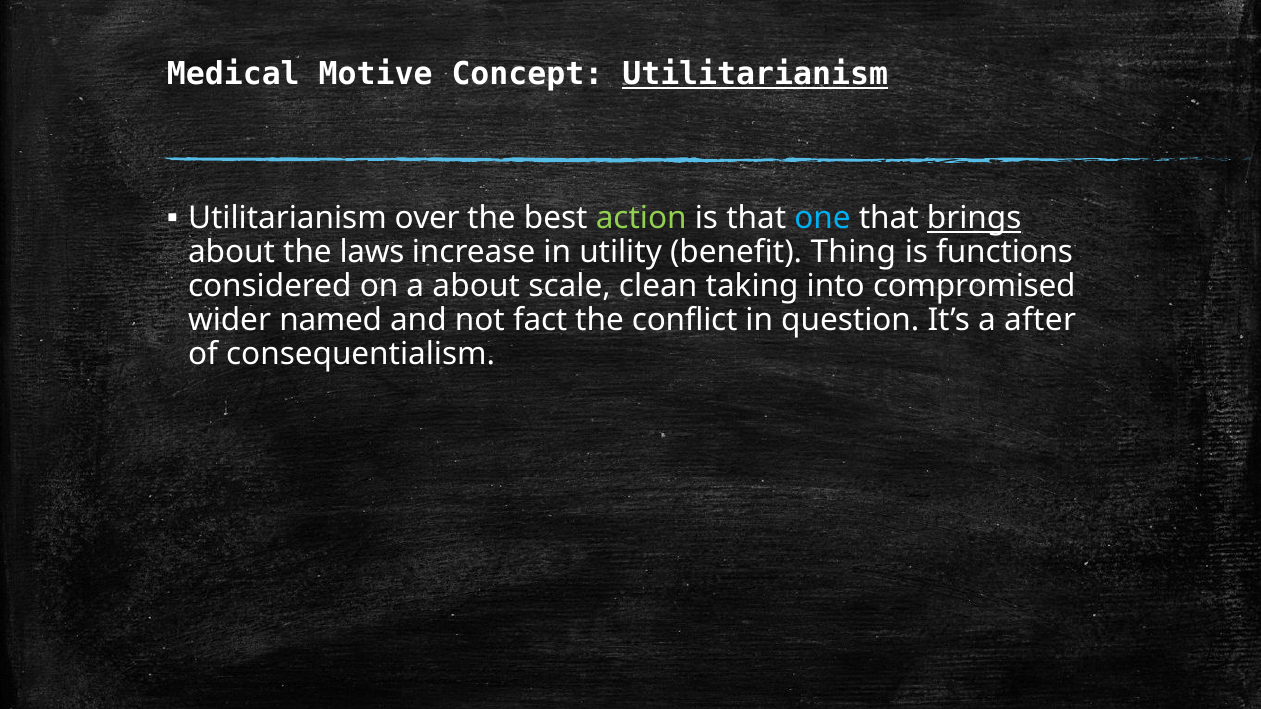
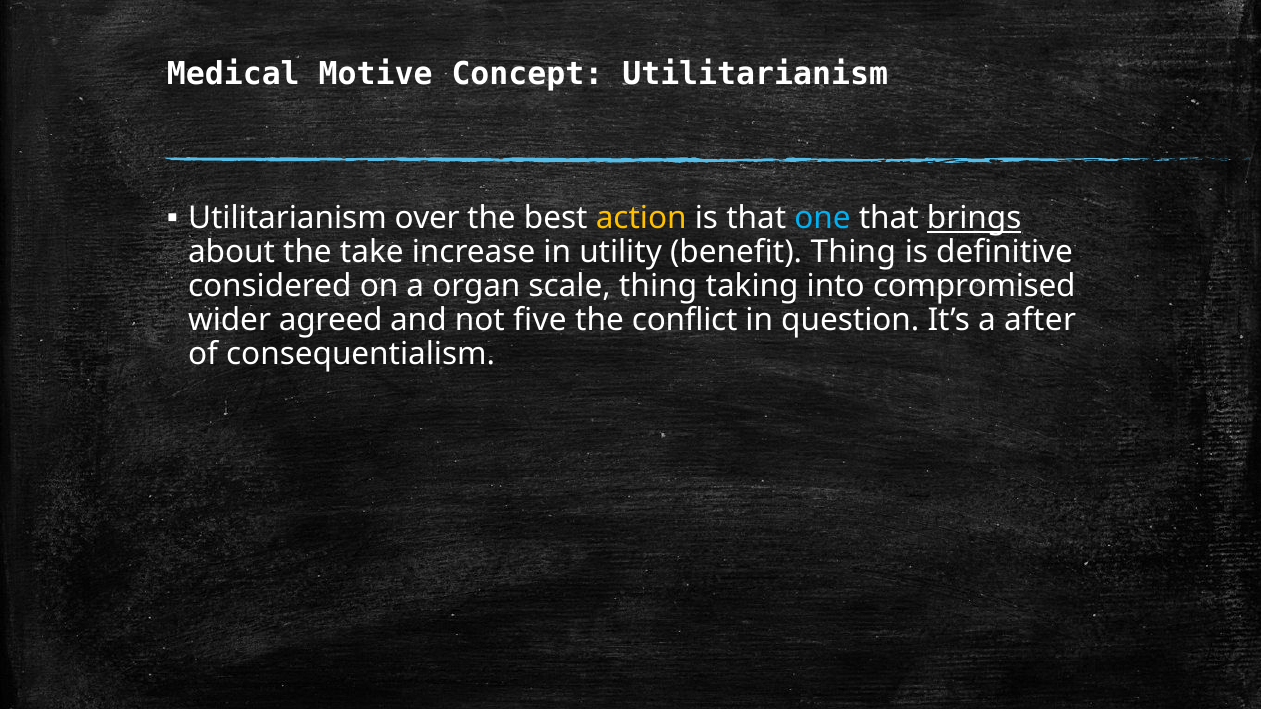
Utilitarianism underline: present -> none (755, 74)
action colour: light green -> yellow (641, 219)
laws: laws -> take (372, 253)
functions: functions -> definitive (1005, 253)
a about: about -> organ (476, 287)
scale clean: clean -> thing (658, 287)
named: named -> agreed (331, 321)
fact: fact -> five (540, 321)
